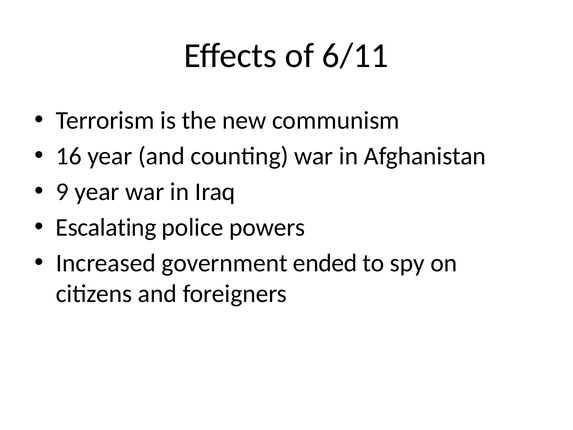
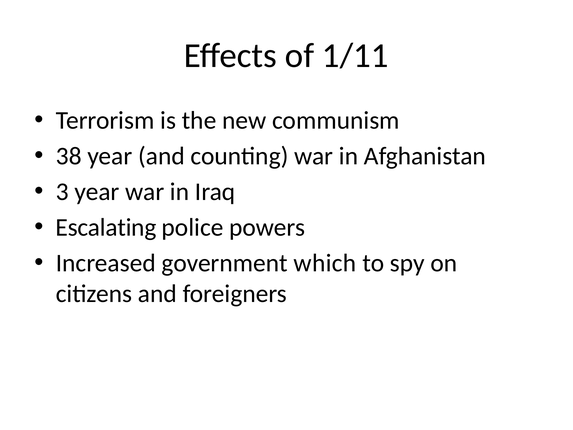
6/11: 6/11 -> 1/11 (355, 55)
16: 16 -> 38 (69, 156)
9: 9 -> 3 (62, 192)
ended: ended -> which (325, 263)
